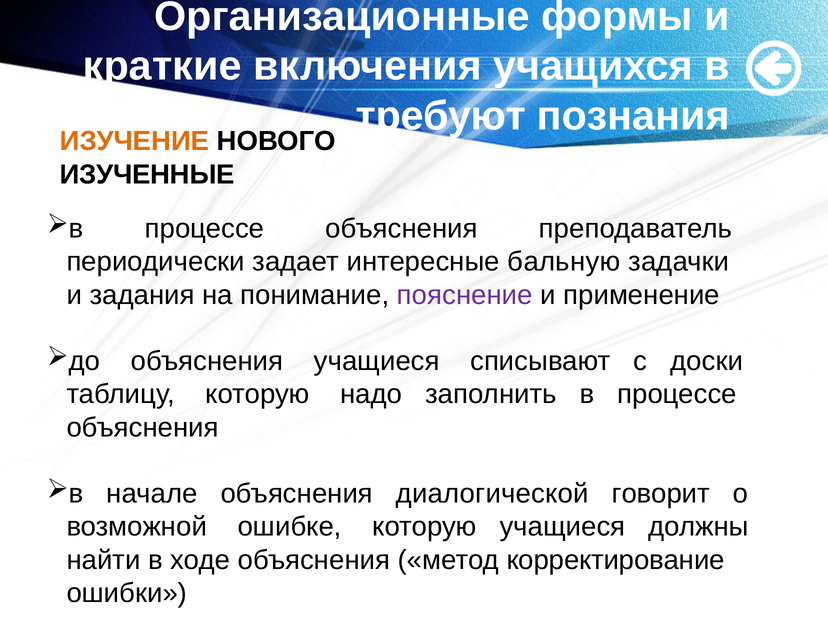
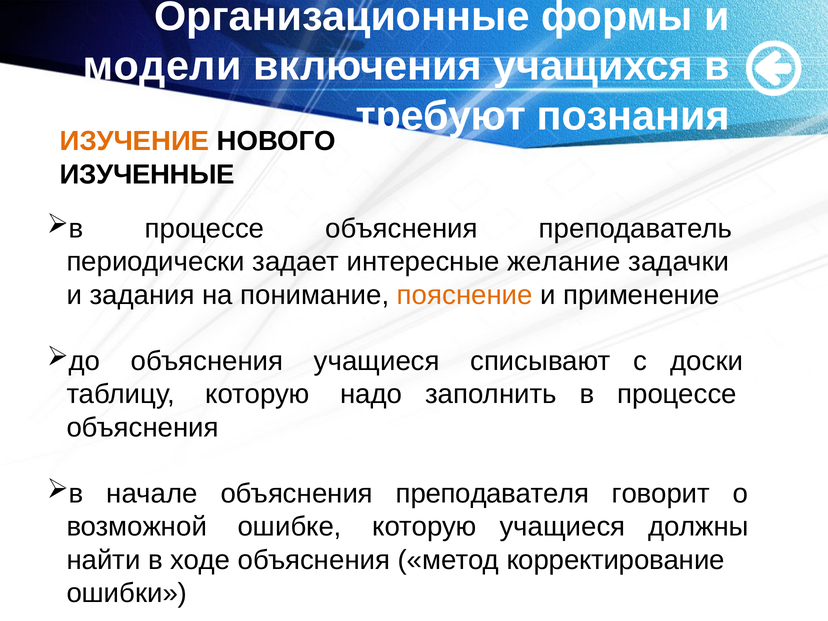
краткие: краткие -> модели (162, 66)
бальную: бальную -> желание (564, 262)
пояснение colour: purple -> orange (465, 295)
диалогической: диалогической -> преподавателя (493, 494)
